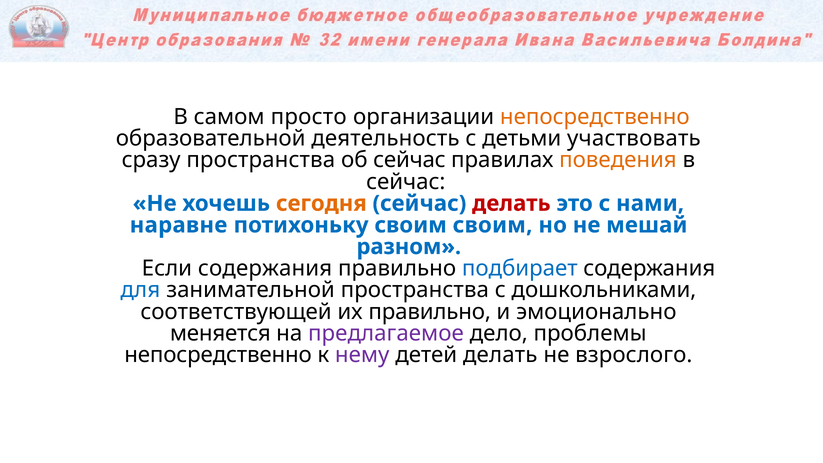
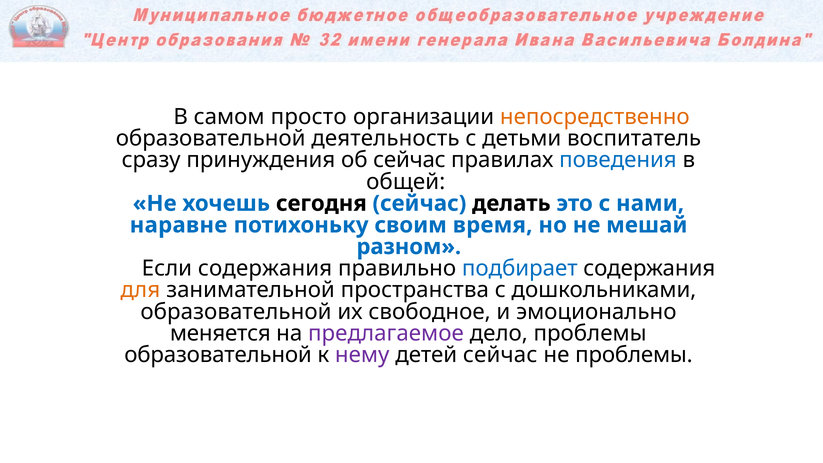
участвовать: участвовать -> воспитатель (634, 138)
сразу пространства: пространства -> принуждения (261, 160)
поведения colour: orange -> blue (618, 160)
сейчас: сейчас -> общей (406, 182)
сегодня colour: orange -> black (321, 203)
делать colour: red -> black (511, 203)
своим своим: своим -> время (493, 225)
для colour: blue -> orange (140, 290)
соответствующей: соответствующей -> образовательной (236, 312)
их правильно: правильно -> свободное (430, 312)
непосредственно: непосредственно -> образовательной (218, 355)
детей делать: делать -> сейчас (500, 355)
не взрослого: взрослого -> проблемы (634, 355)
